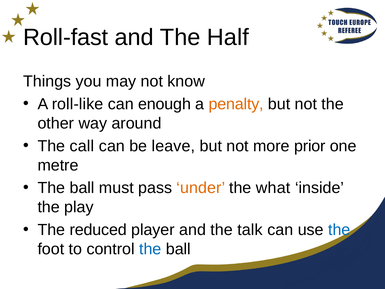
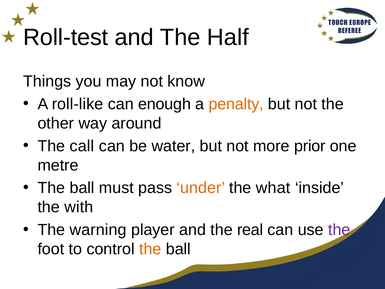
Roll-fast: Roll-fast -> Roll-test (66, 37)
leave: leave -> water (173, 146)
play: play -> with (79, 207)
reduced: reduced -> warning (98, 230)
talk: talk -> real (250, 230)
the colour: blue -> purple (339, 230)
the colour: blue -> orange (150, 249)
